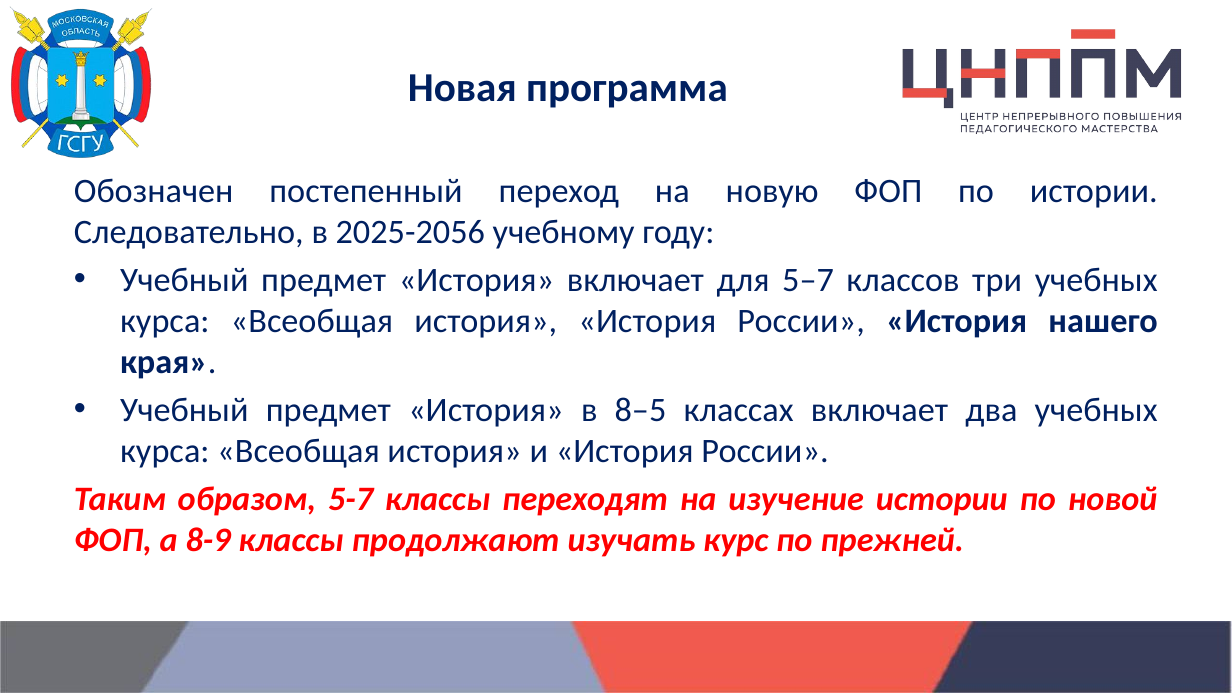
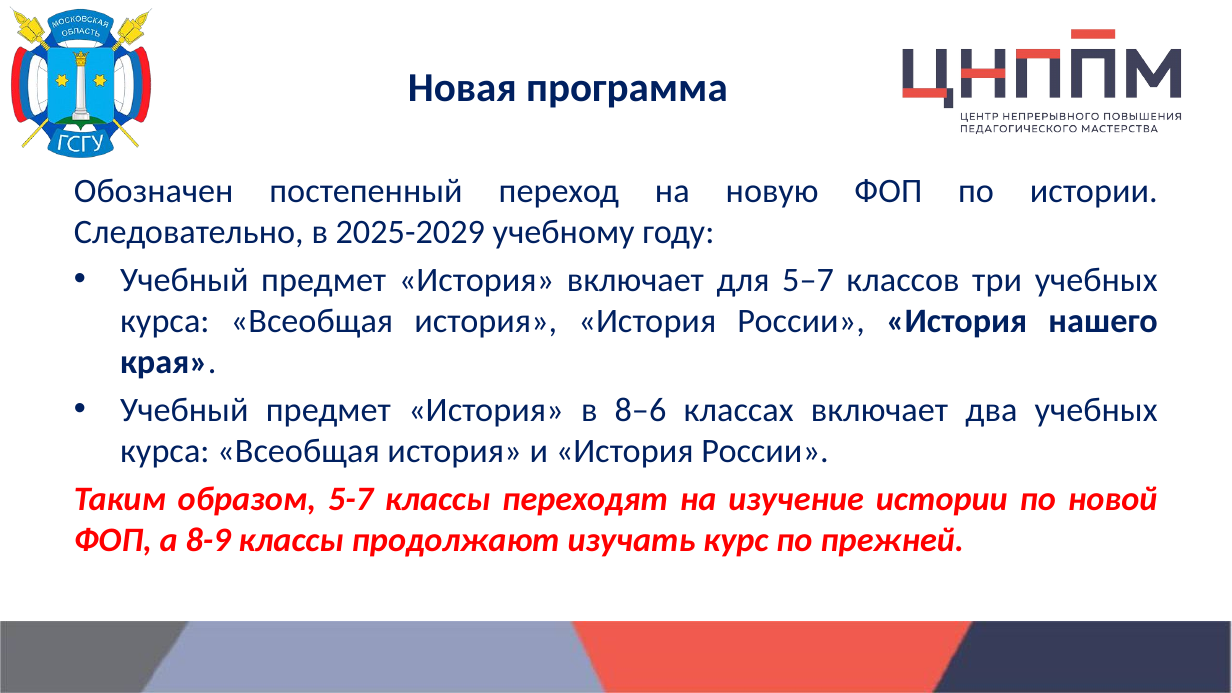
2025-2056: 2025-2056 -> 2025-2029 (410, 232)
8–5: 8–5 -> 8–6 (641, 410)
